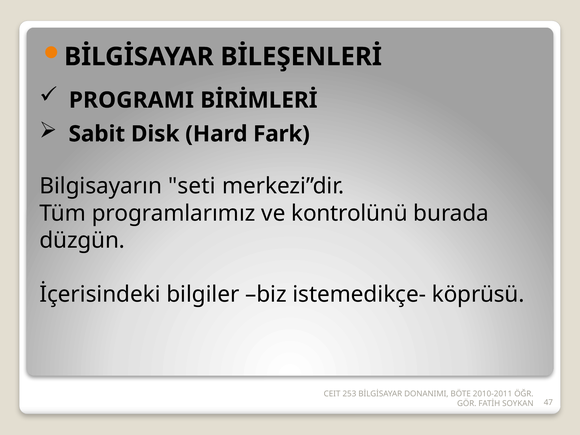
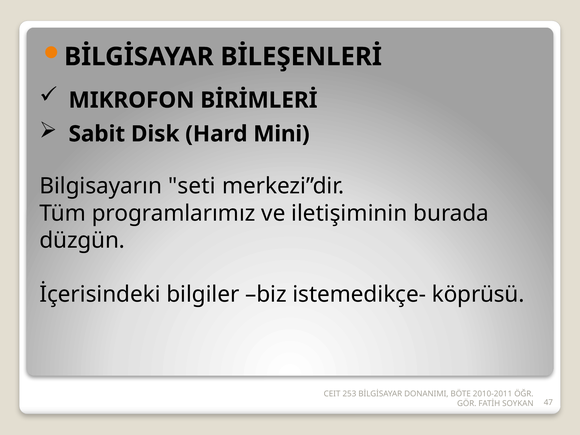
PROGRAMI: PROGRAMI -> MIKROFON (132, 100)
Fark: Fark -> Mini (281, 134)
kontrolünü: kontrolünü -> iletişiminin (349, 213)
